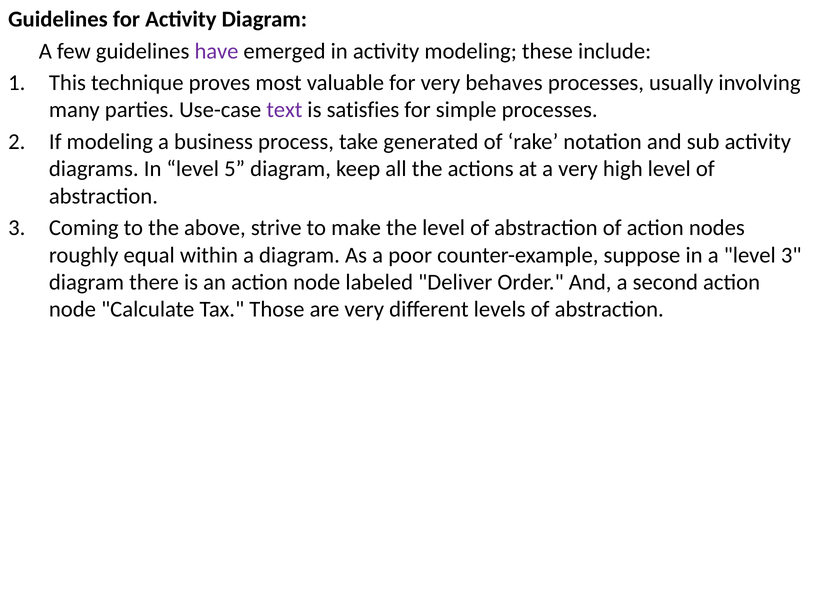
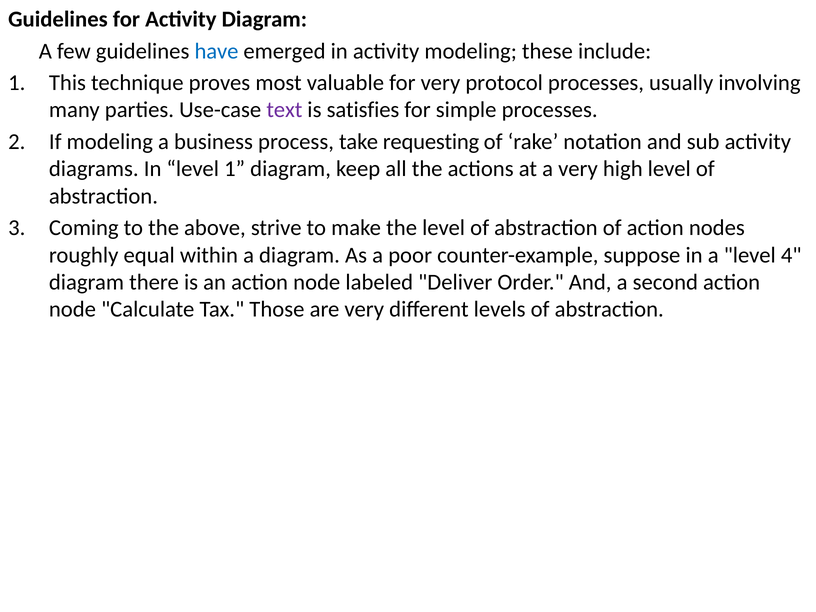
have colour: purple -> blue (216, 51)
behaves: behaves -> protocol (504, 83)
generated: generated -> requesting (431, 142)
level 5: 5 -> 1 (235, 169)
level 3: 3 -> 4 (791, 255)
